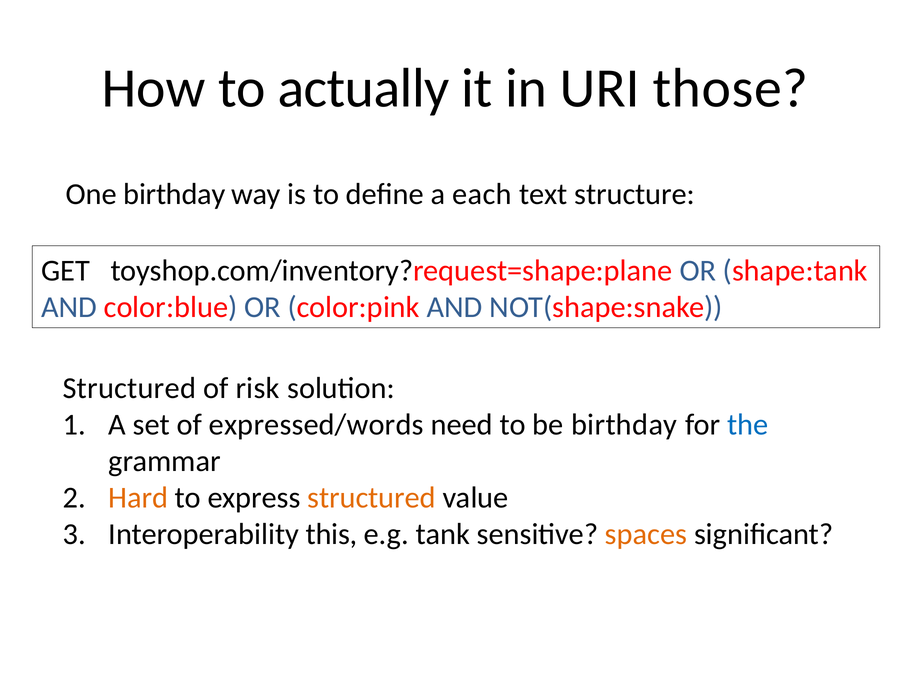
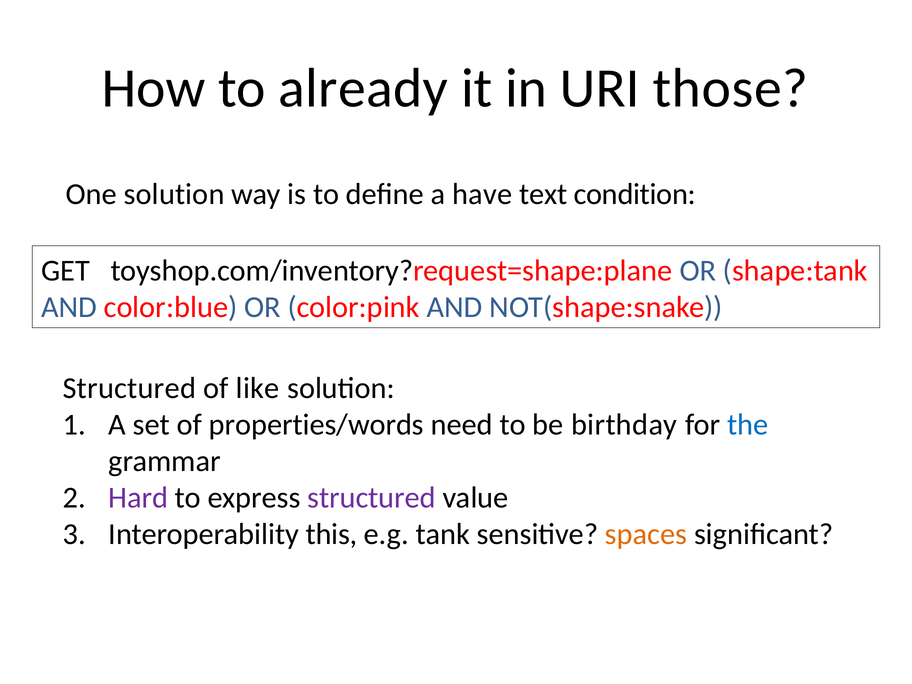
actually: actually -> already (363, 88)
One birthday: birthday -> solution (174, 194)
each: each -> have (482, 194)
structure: structure -> condition (635, 194)
risk: risk -> like (258, 388)
expressed/words: expressed/words -> properties/words (316, 425)
Hard colour: orange -> purple (138, 498)
structured colour: orange -> purple (372, 498)
